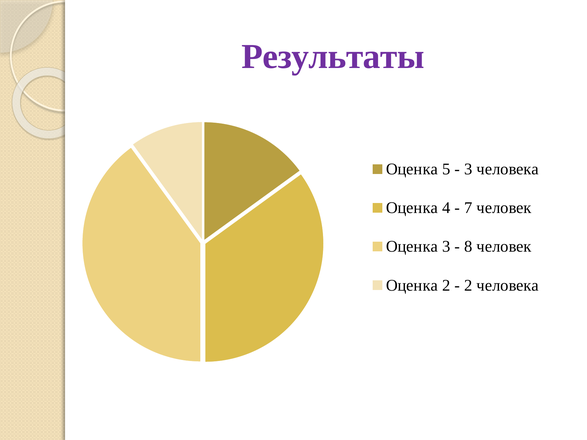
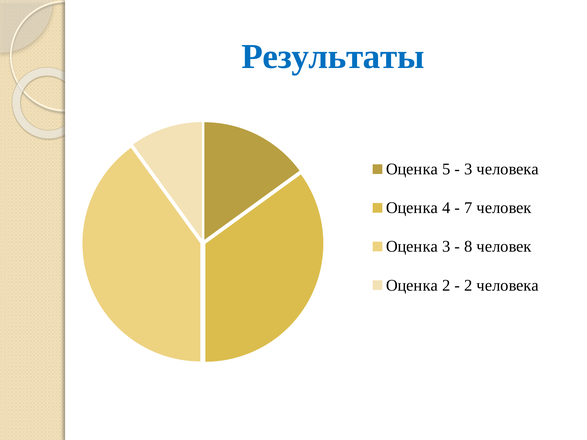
Результаты colour: purple -> blue (333, 57)
